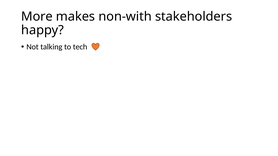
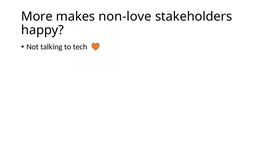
non-with: non-with -> non-love (125, 16)
